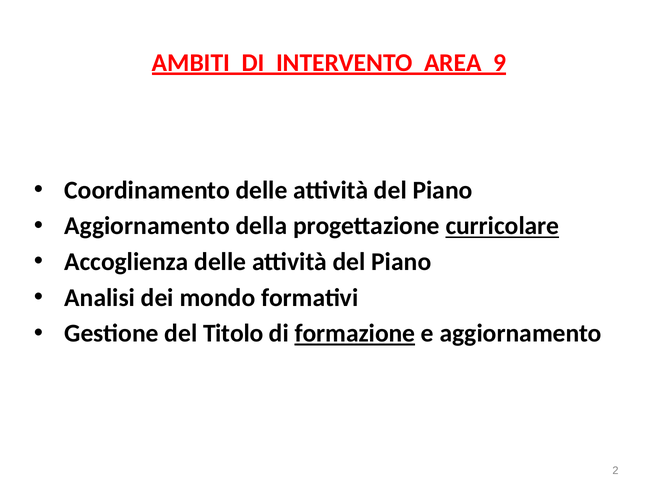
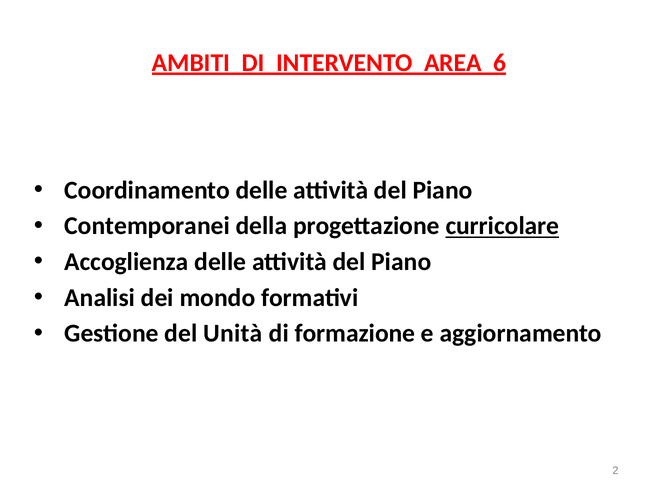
9: 9 -> 6 (500, 63)
Aggiornamento: Aggiornamento -> Contemporanei (147, 226)
Titolo: Titolo -> Unità (233, 334)
formazione underline: present -> none (355, 334)
